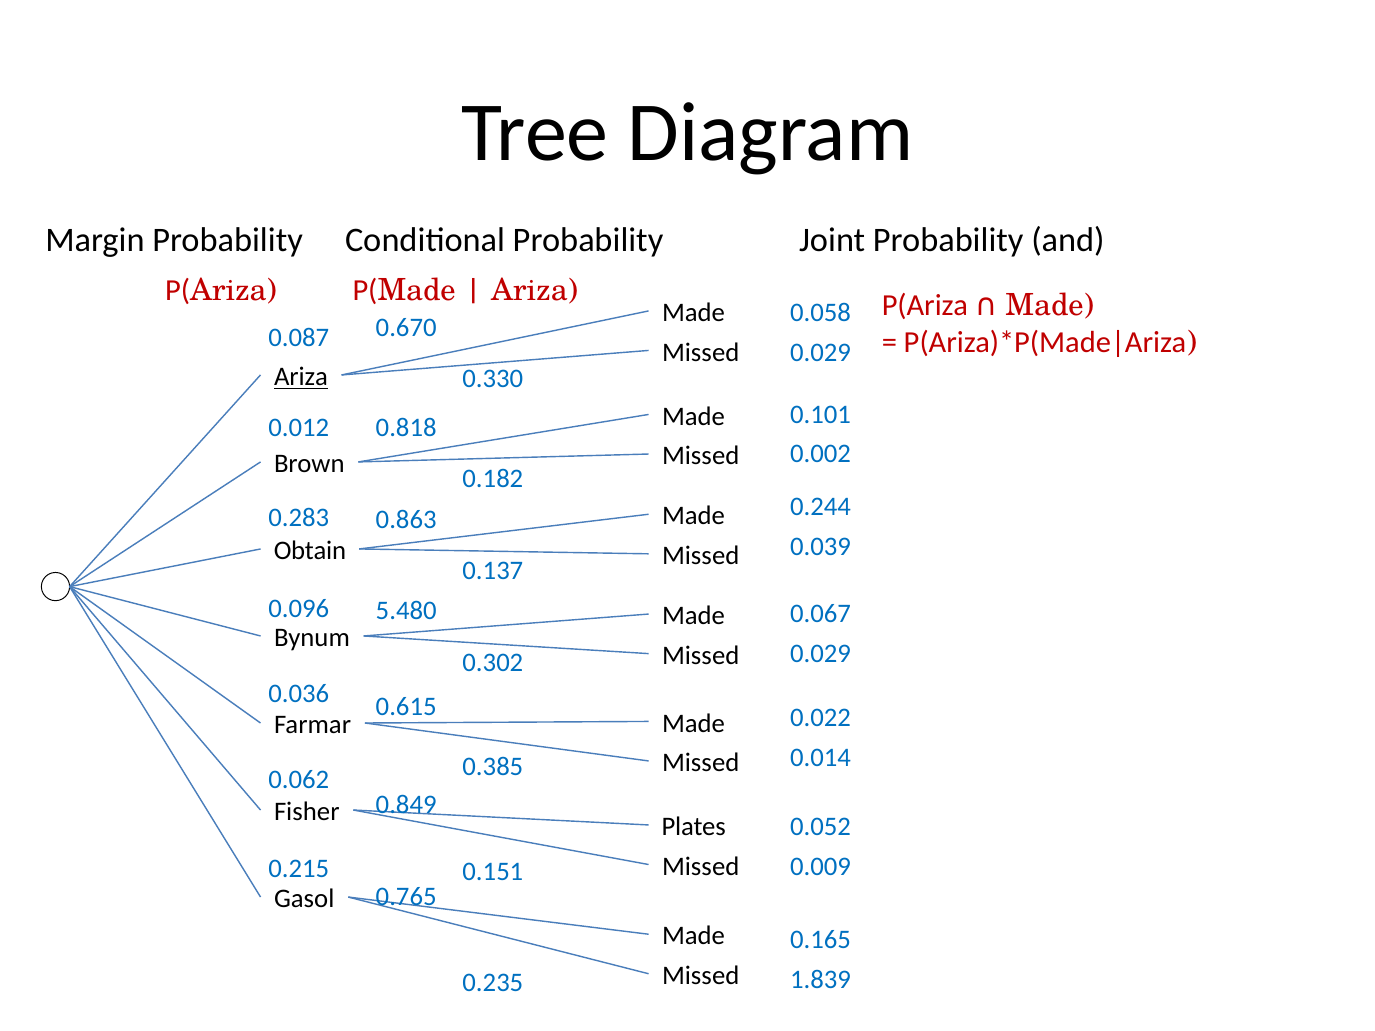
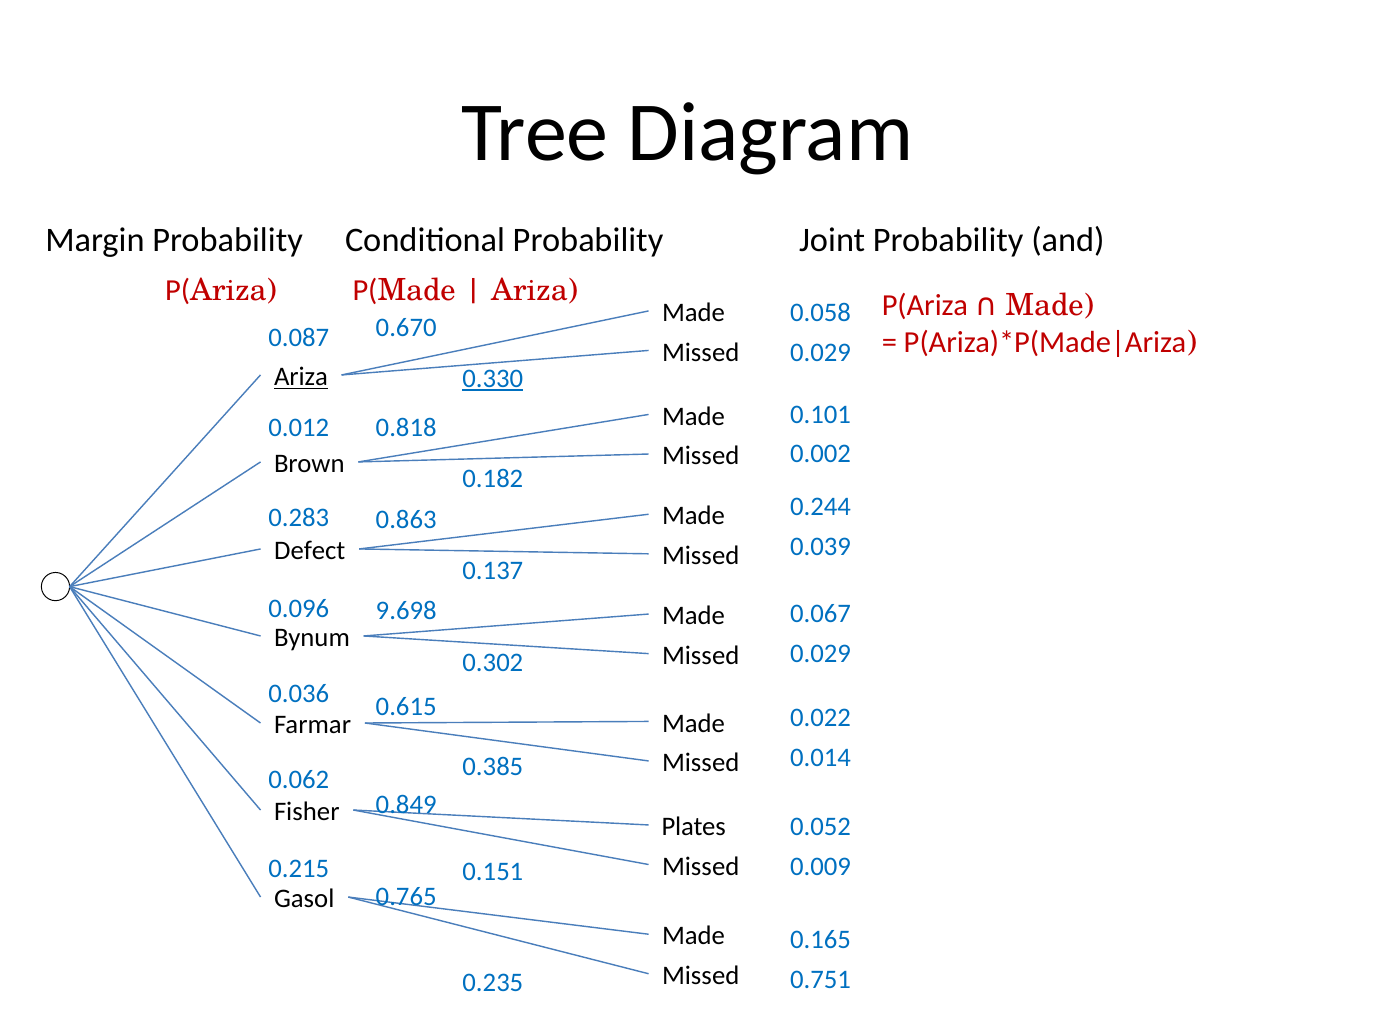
0.330 underline: none -> present (493, 379)
Obtain: Obtain -> Defect (310, 551)
5.480: 5.480 -> 9.698 (406, 610)
1.839: 1.839 -> 0.751 (821, 980)
